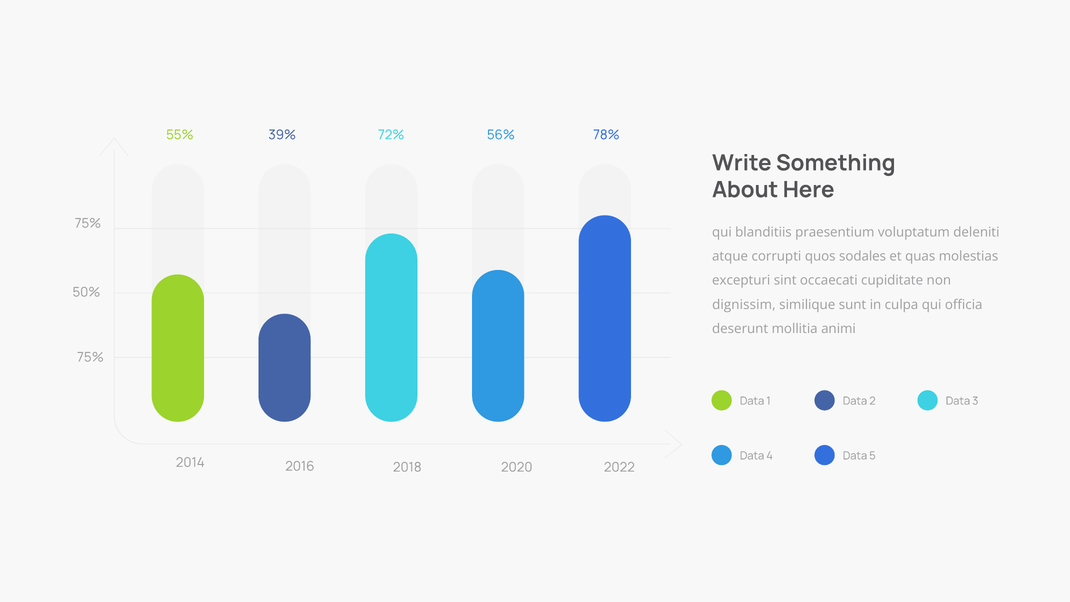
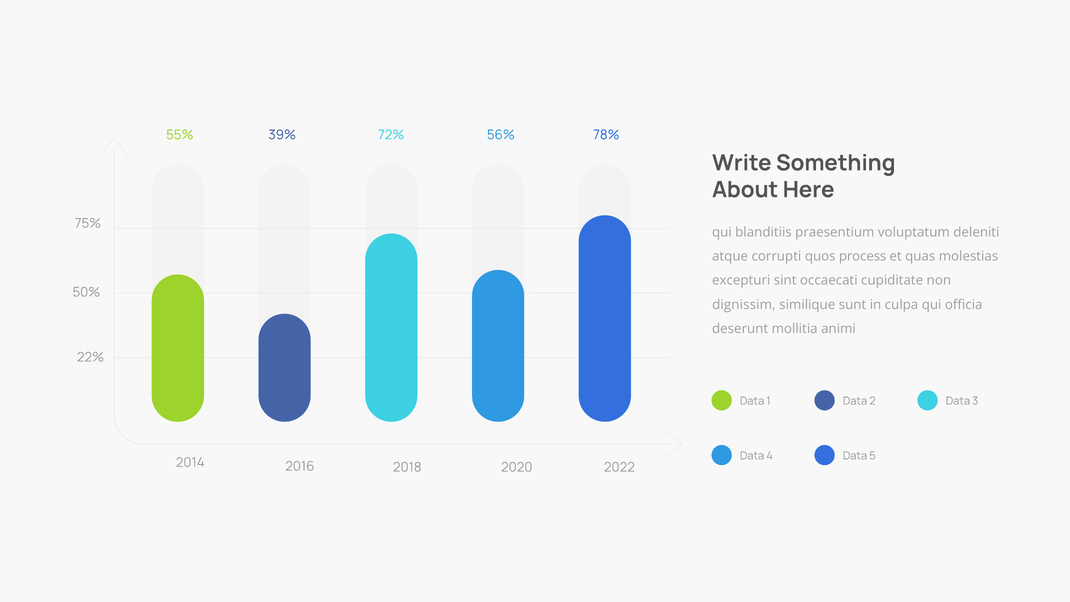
sodales: sodales -> process (863, 256)
75%: 75% -> 22% (90, 357)
